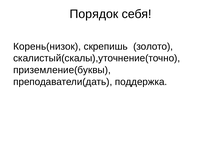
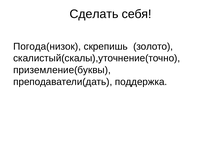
Порядок: Порядок -> Сделать (94, 14)
Корень(низок: Корень(низок -> Погода(низок (47, 46)
